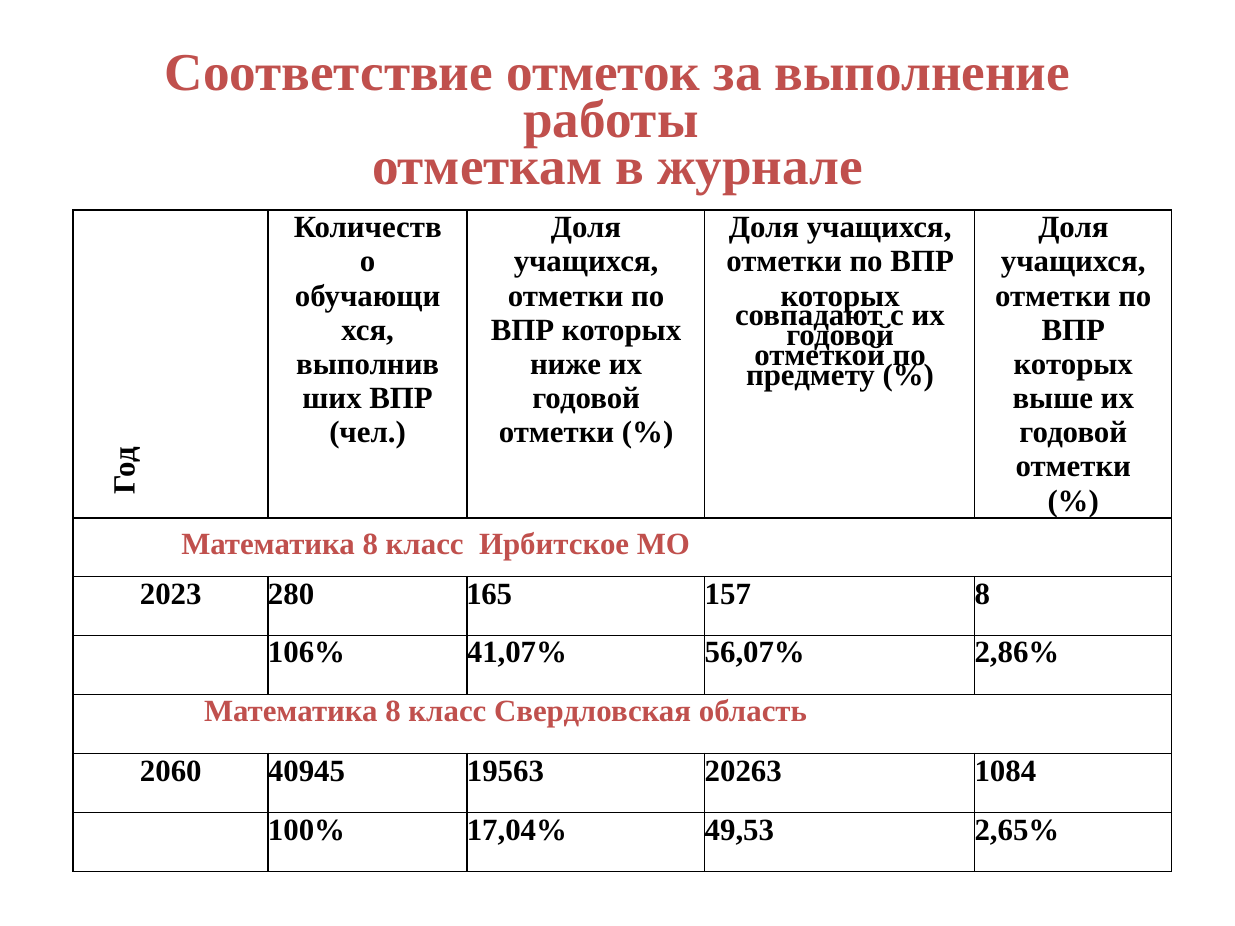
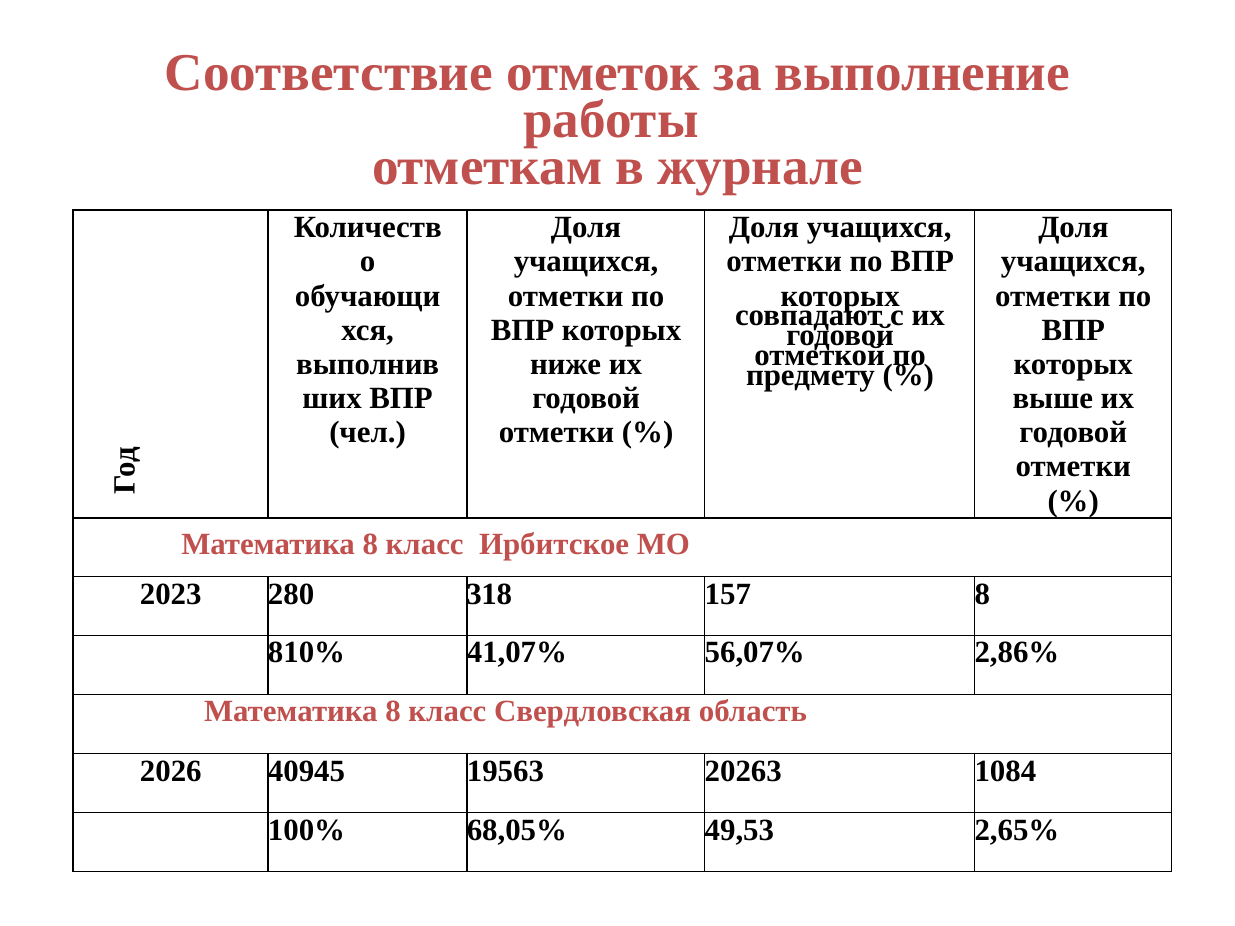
165: 165 -> 318 (489, 594)
106%: 106% -> 810% (307, 653)
2060: 2060 -> 2026 (171, 771)
17,04%: 17,04% -> 68,05% (517, 830)
